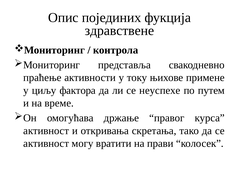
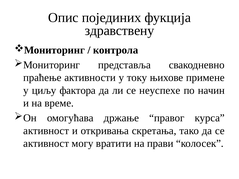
здравствене: здравствене -> здравствену (119, 31)
путем: путем -> начин (211, 91)
